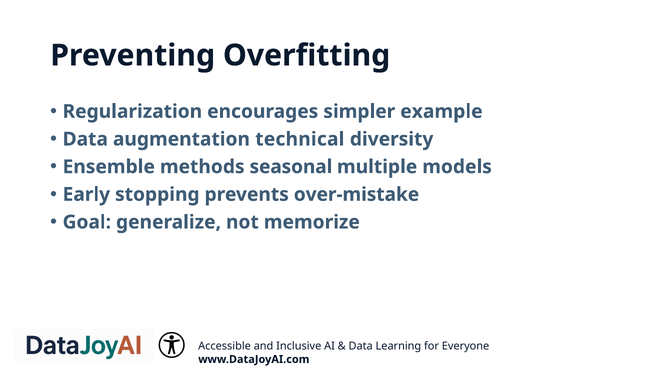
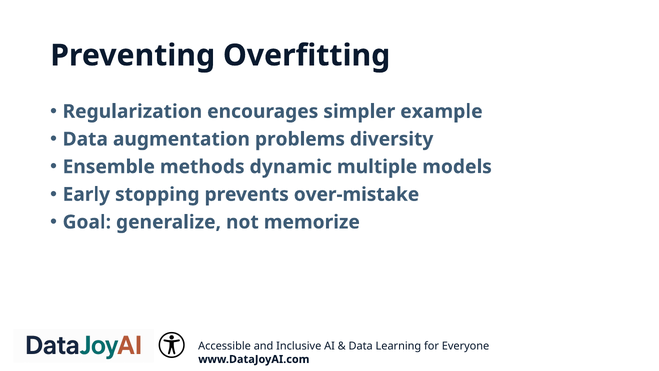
technical: technical -> problems (300, 139)
seasonal: seasonal -> dynamic (291, 167)
